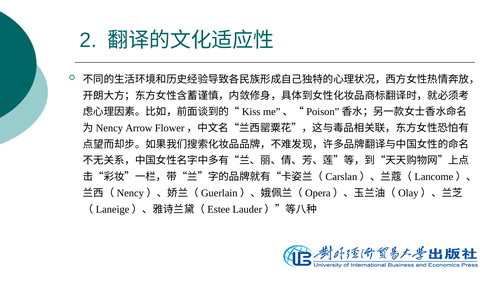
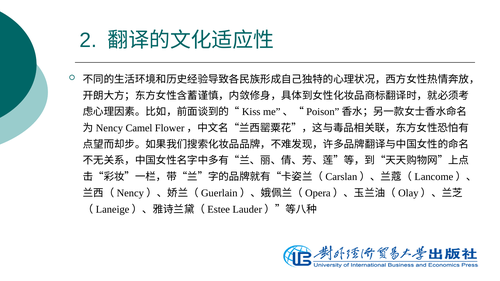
Arrow: Arrow -> Camel (139, 128)
